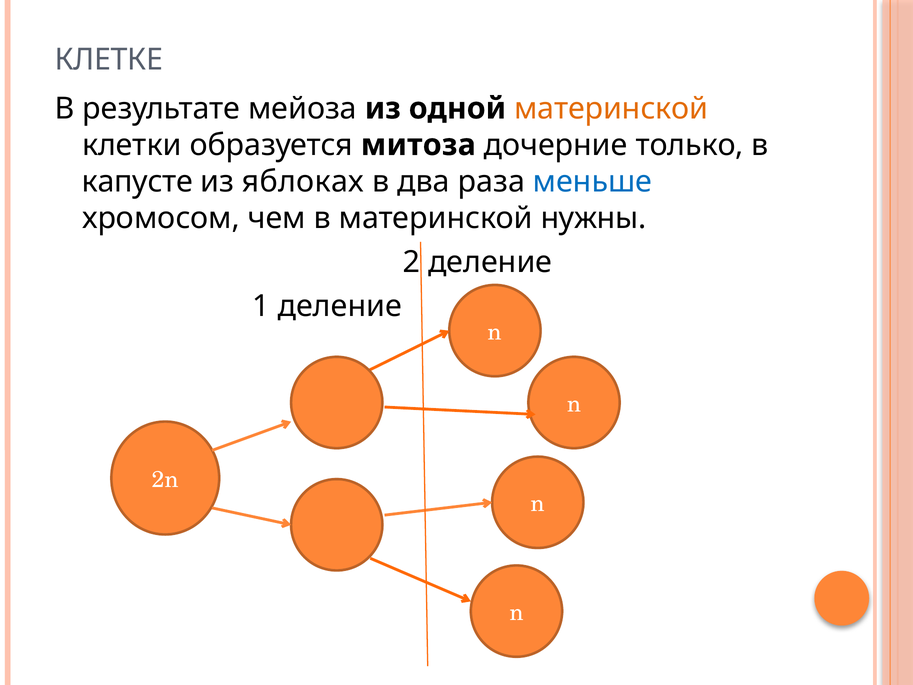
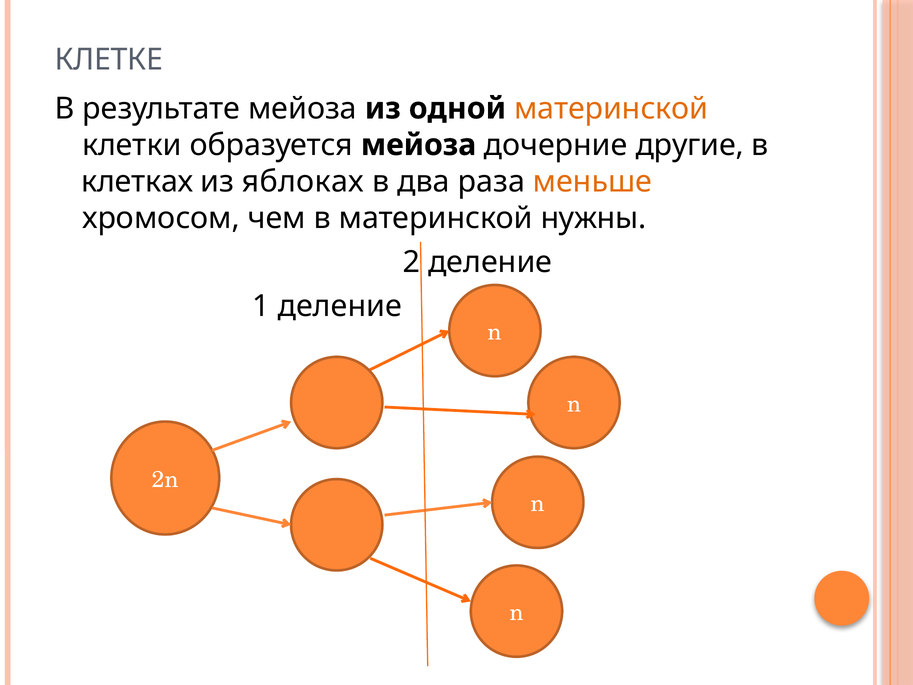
образуется митоза: митоза -> мейоза (419, 145)
только: только -> другие (690, 145)
капусте: капусте -> клетках (137, 181)
меньше colour: blue -> orange (593, 181)
